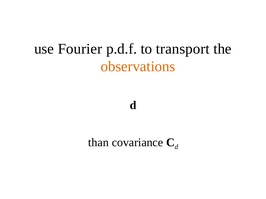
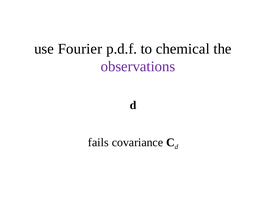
transport: transport -> chemical (183, 49)
observations colour: orange -> purple (138, 67)
than: than -> fails (98, 143)
